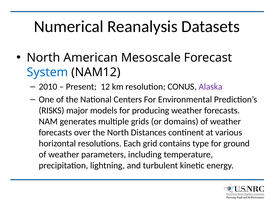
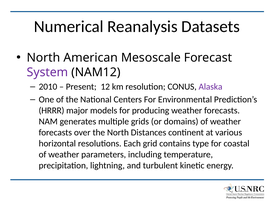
System colour: blue -> purple (47, 72)
RISKS: RISKS -> HRRR (51, 110)
ground: ground -> coastal (237, 143)
